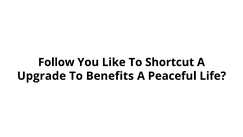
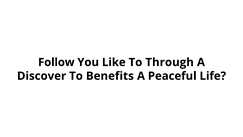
Shortcut: Shortcut -> Through (170, 62)
Upgrade: Upgrade -> Discover (42, 76)
